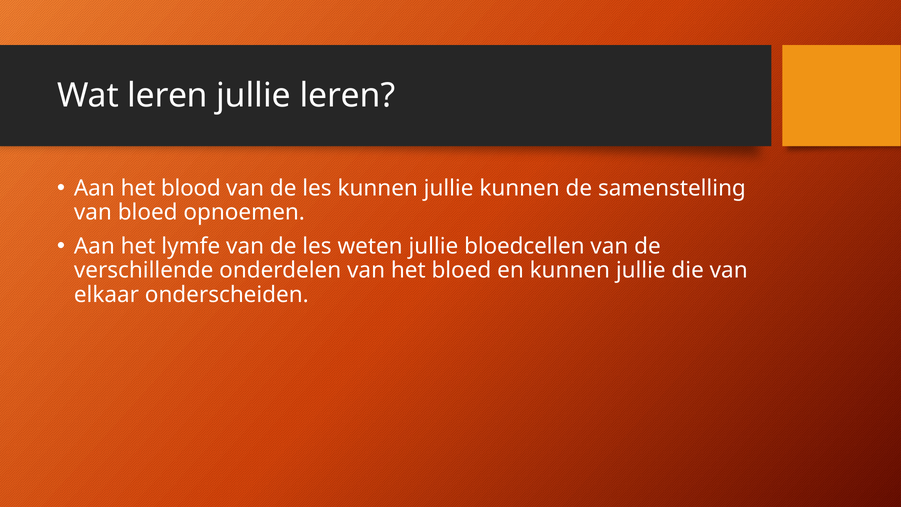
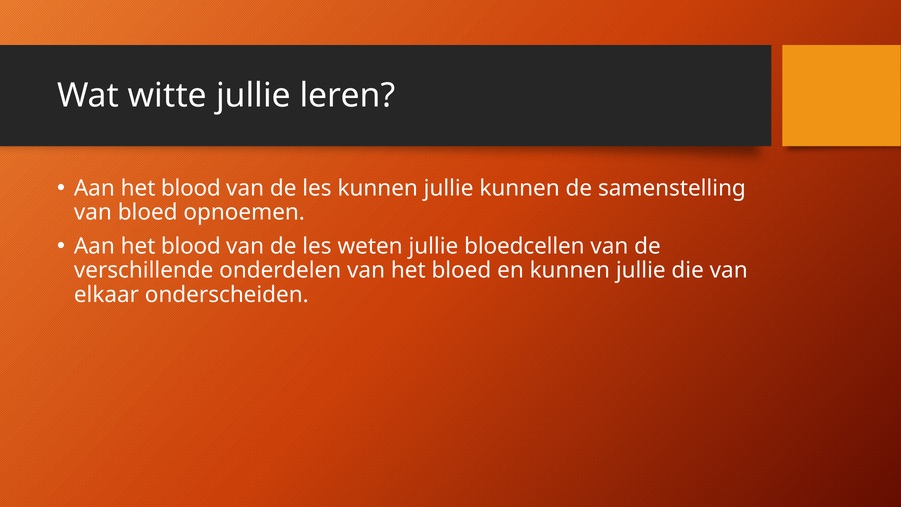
Wat leren: leren -> witte (167, 95)
lymfe: lymfe -> blood (191, 246)
